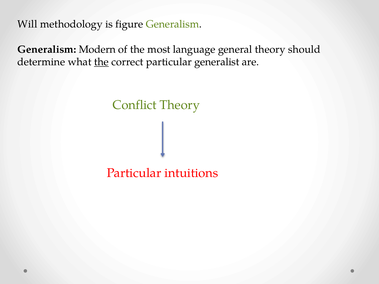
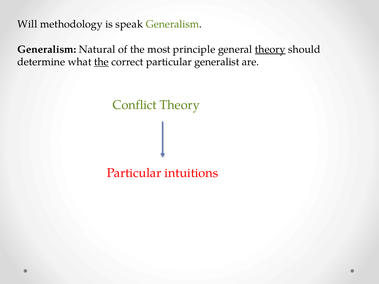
figure: figure -> speak (129, 24)
Modern: Modern -> Natural (97, 49)
language: language -> principle (194, 49)
theory underline: none -> present (270, 49)
